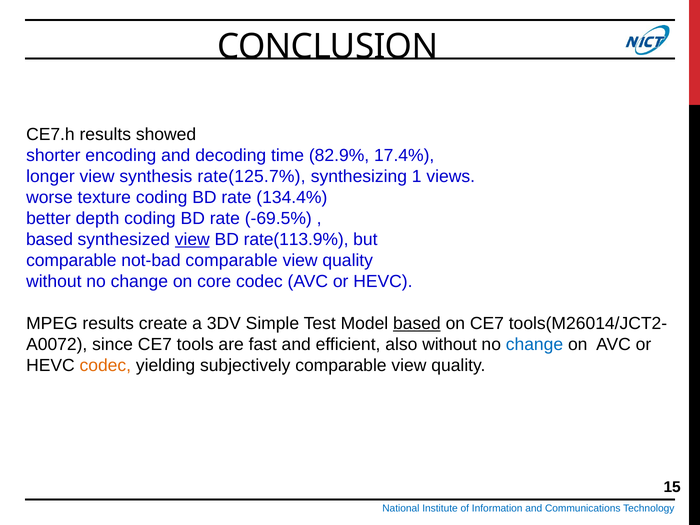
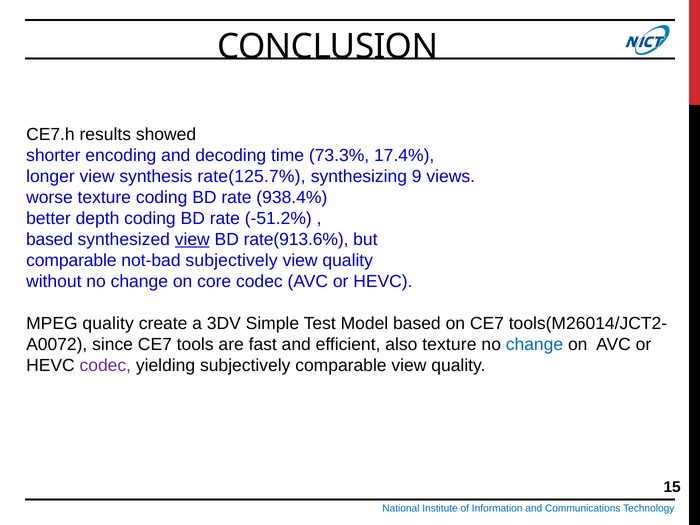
82.9%: 82.9% -> 73.3% (339, 155)
1: 1 -> 9 (417, 176)
134.4%: 134.4% -> 938.4% (292, 197)
-69.5%: -69.5% -> -51.2% (278, 218)
rate(113.9%: rate(113.9% -> rate(913.6% (296, 239)
not-bad comparable: comparable -> subjectively (232, 260)
MPEG results: results -> quality (108, 323)
based underline: present -> none (417, 323)
also without: without -> texture (449, 344)
codec colour: orange -> purple (105, 365)
